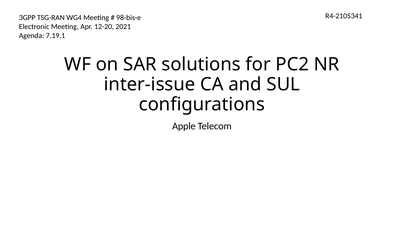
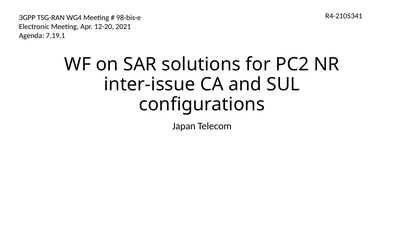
Apple: Apple -> Japan (184, 126)
